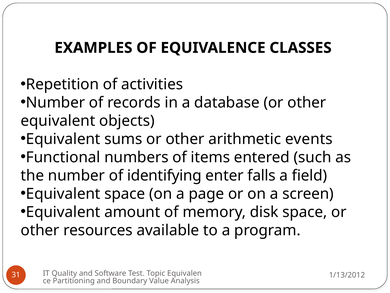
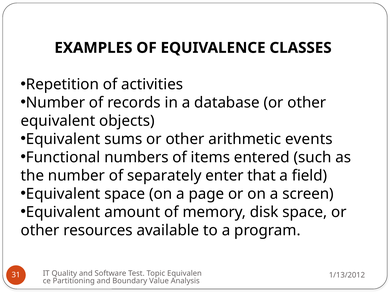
identifying: identifying -> separately (164, 175)
falls: falls -> that (262, 175)
